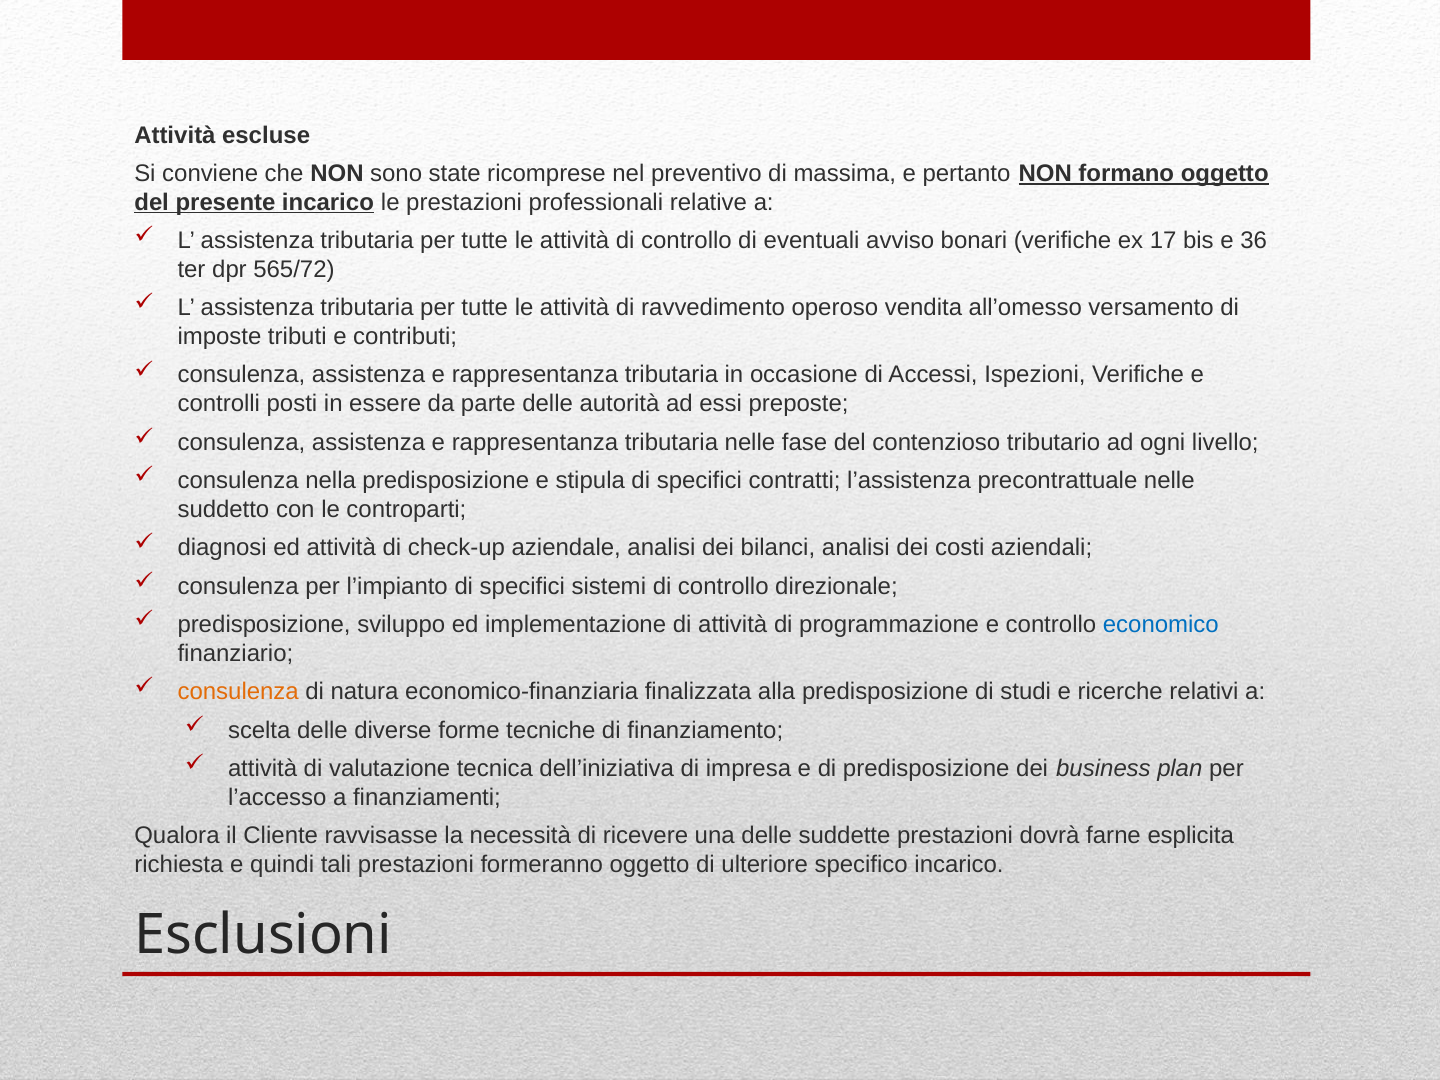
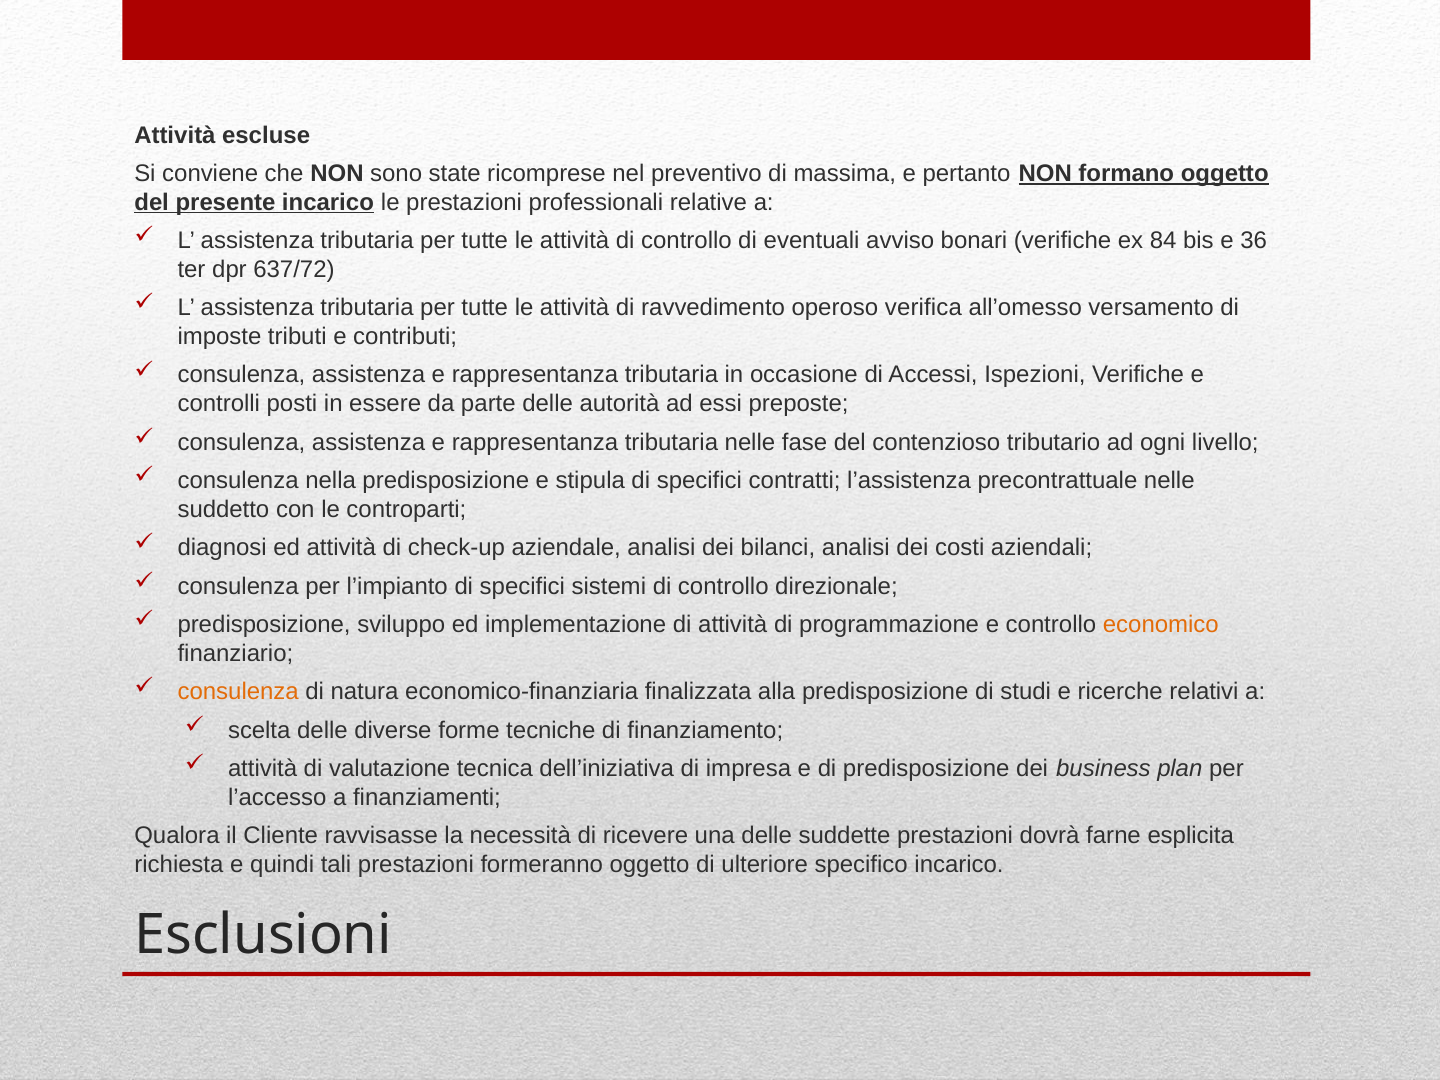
17: 17 -> 84 (1163, 241)
565/72: 565/72 -> 637/72 (294, 269)
vendita: vendita -> verifica (923, 308)
economico colour: blue -> orange (1161, 625)
